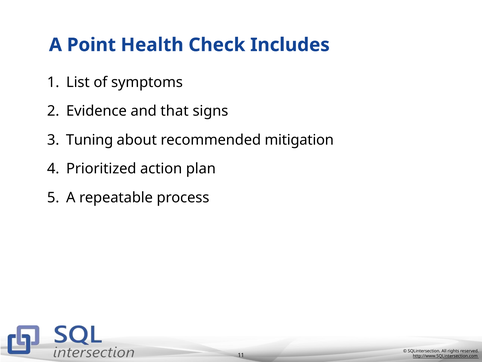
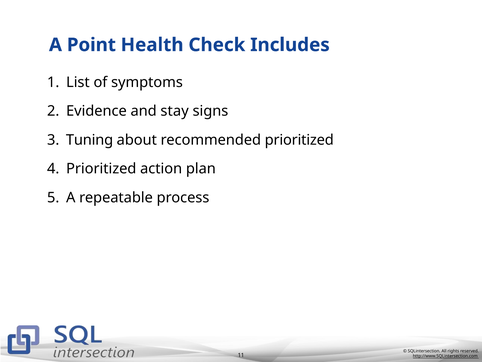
that: that -> stay (175, 111)
recommended mitigation: mitigation -> prioritized (299, 140)
